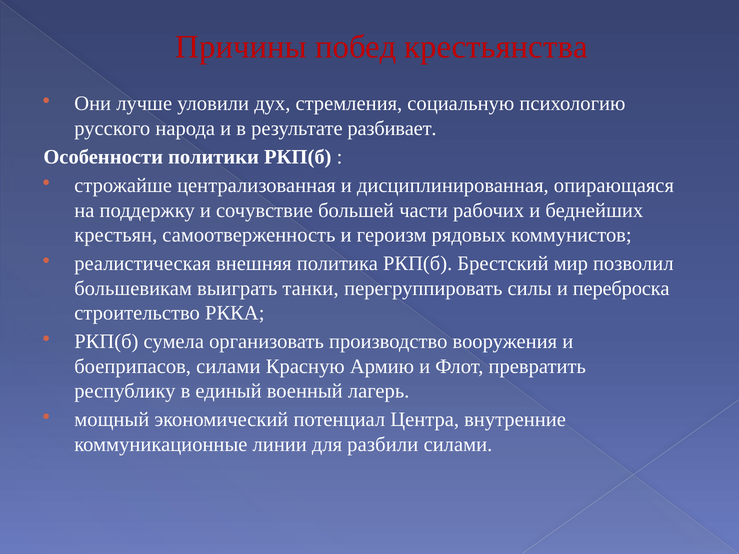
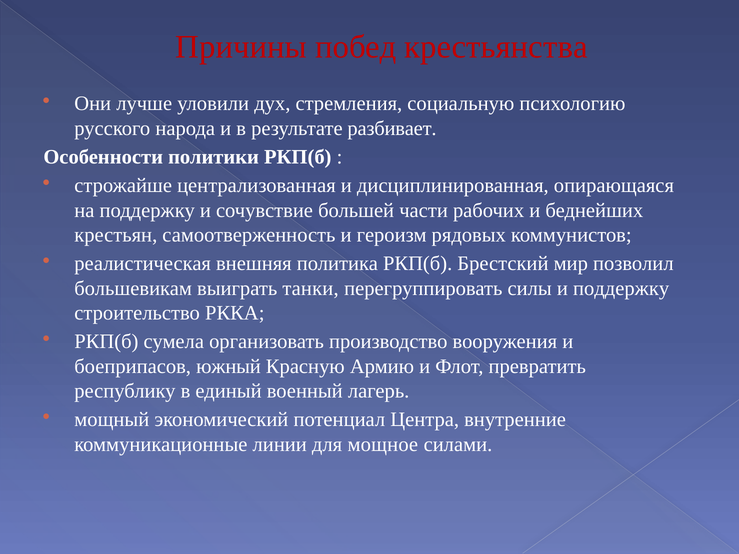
и переброска: переброска -> поддержку (621, 288)
боеприпасов силами: силами -> южный (229, 367)
разбили: разбили -> мощное (383, 445)
